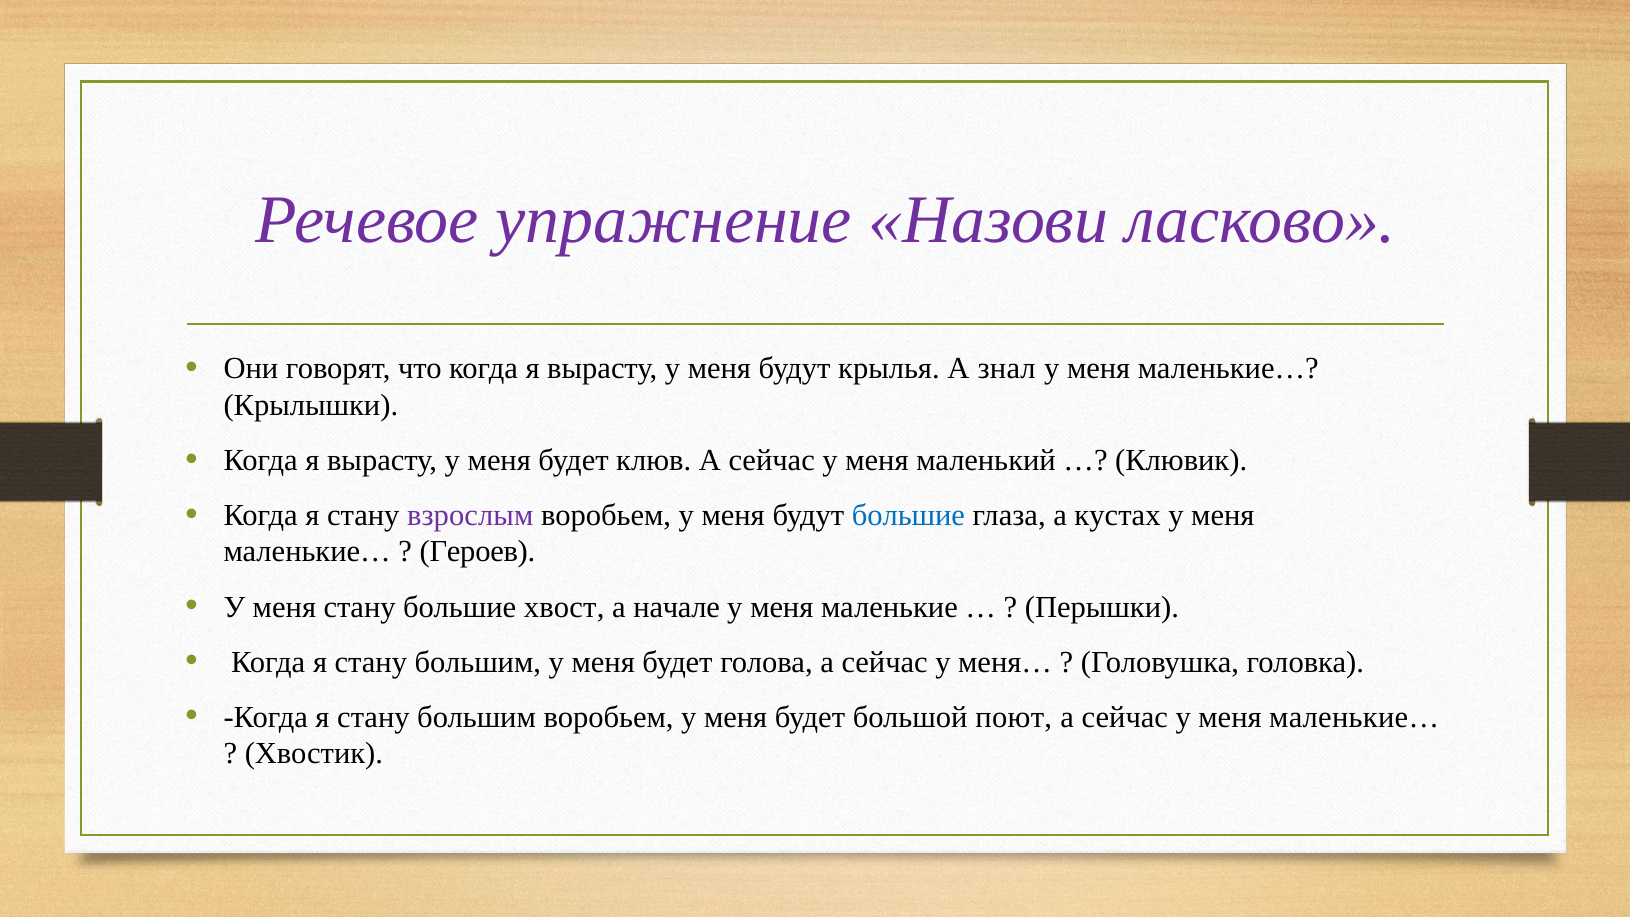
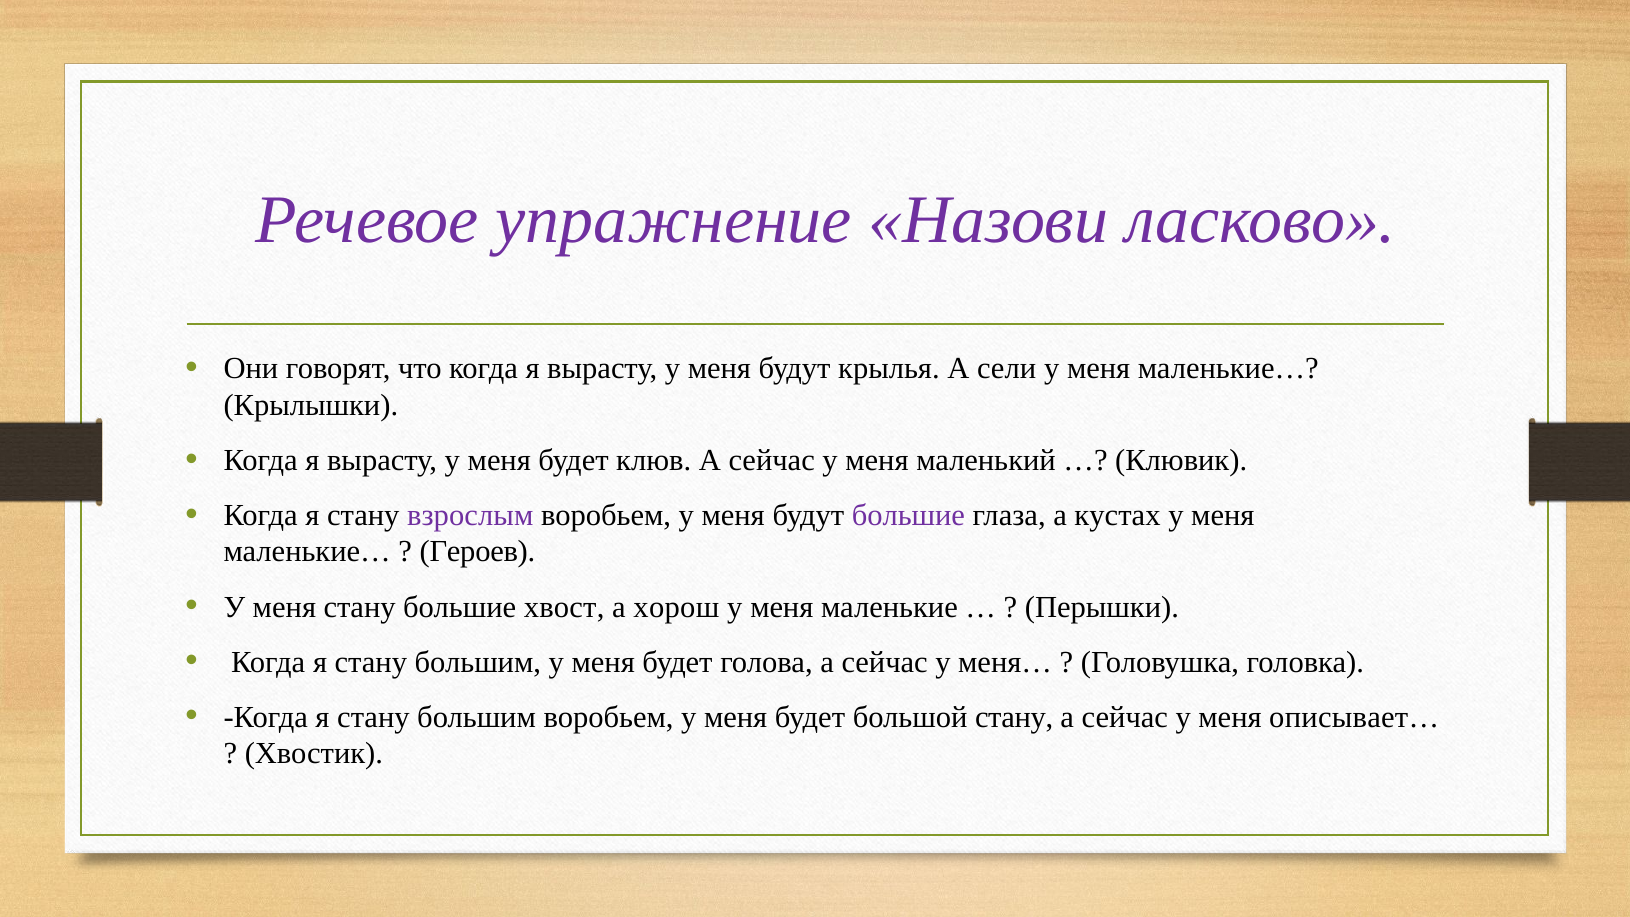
знал: знал -> сели (1007, 368)
большие colour: blue -> purple (908, 515)
начале: начале -> хорош (676, 607)
большой поют: поют -> стану (1014, 717)
сейчас у меня маленькие…: маленькие… -> описывает… (1354, 717)
